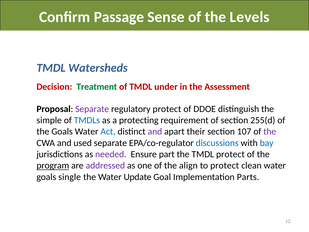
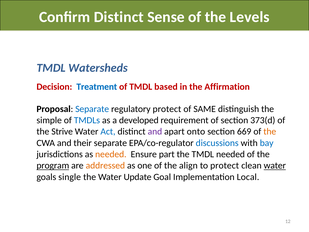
Confirm Passage: Passage -> Distinct (119, 17)
Treatment colour: green -> blue (97, 87)
under: under -> based (166, 87)
Assessment: Assessment -> Affirmation (227, 87)
Separate colour: purple -> blue (92, 109)
DDOE: DDOE -> SAME (205, 109)
protecting: protecting -> developed (139, 120)
255(d: 255(d -> 373(d (263, 120)
the Goals: Goals -> Strive (62, 131)
their: their -> onto (196, 131)
107: 107 -> 669 (244, 131)
the colour: purple -> orange (270, 131)
used: used -> their (83, 143)
needed colour: purple -> orange (111, 154)
TMDL protect: protect -> needed (231, 154)
addressed colour: purple -> orange (105, 165)
water underline: none -> present (275, 165)
Parts: Parts -> Local (248, 177)
